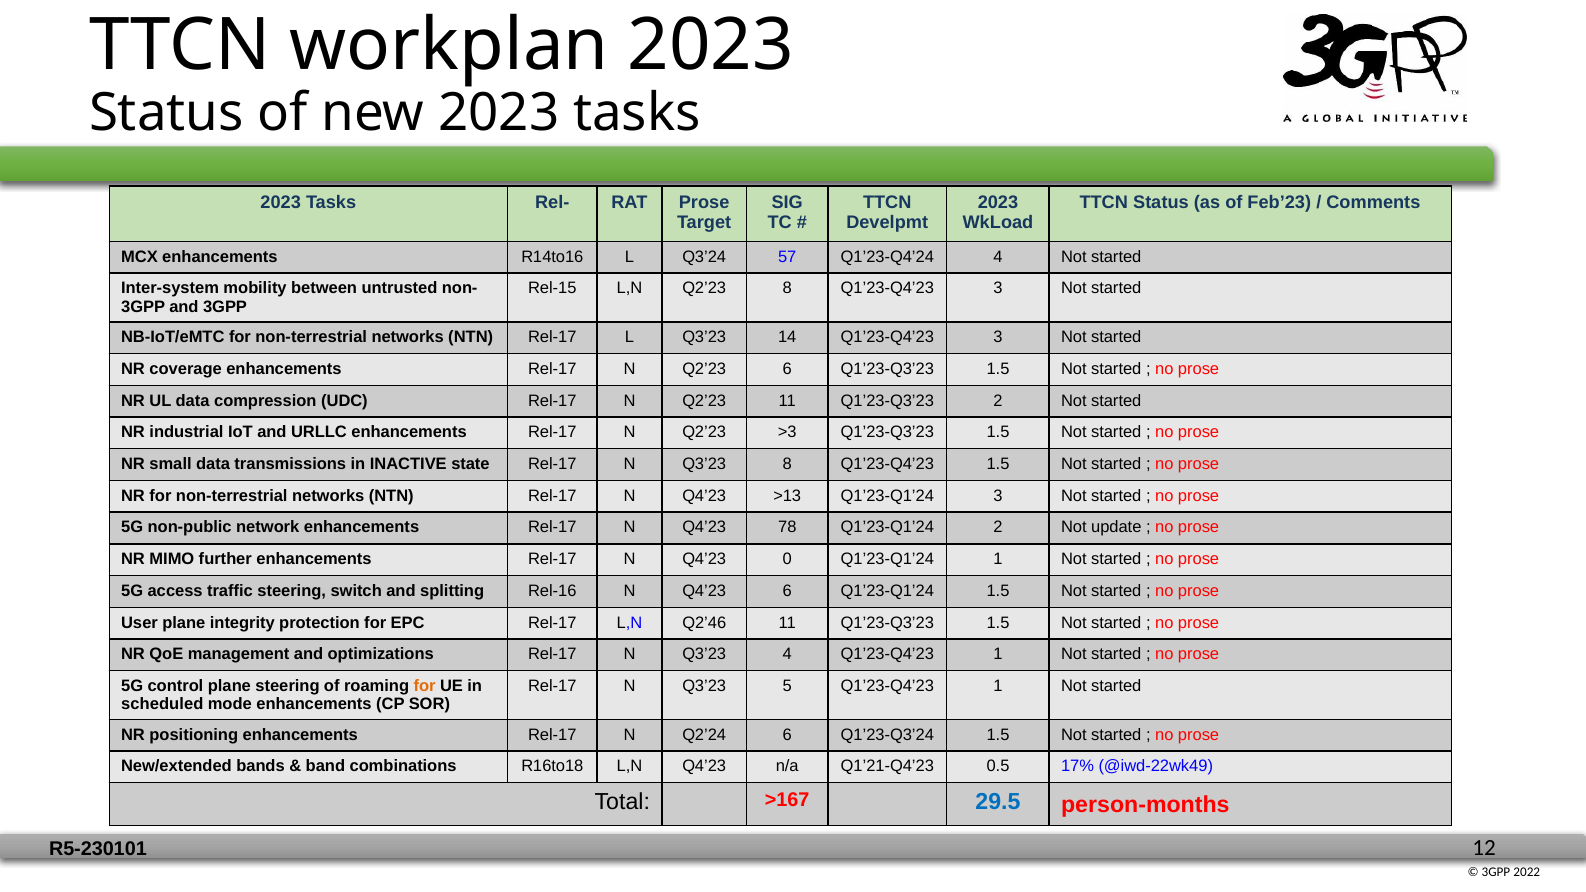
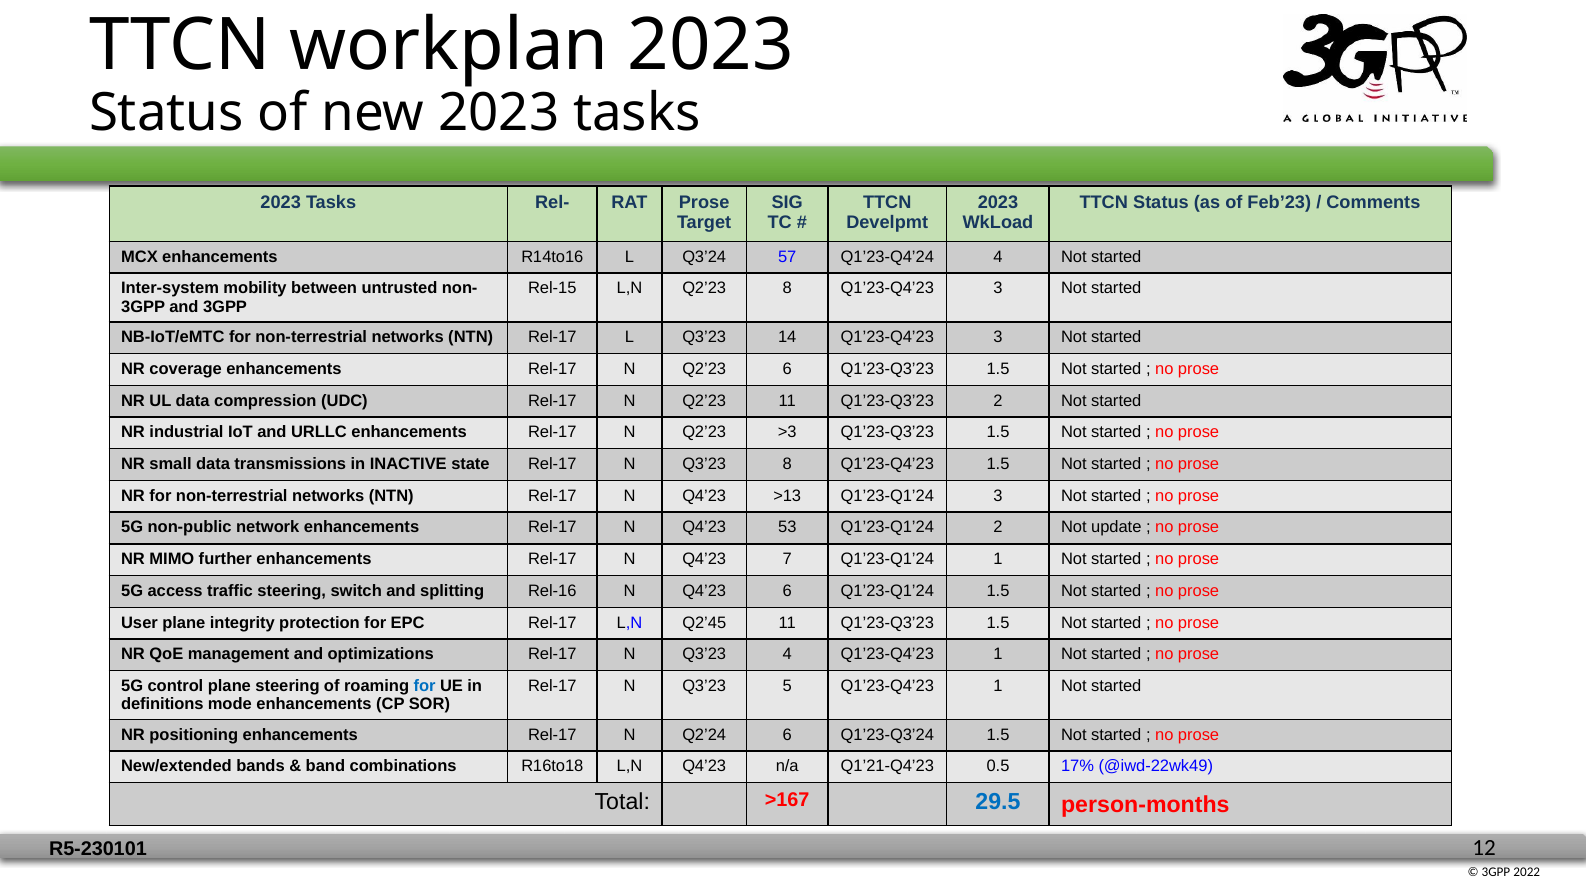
78: 78 -> 53 (787, 528)
0: 0 -> 7 (787, 559)
Q2’46: Q2’46 -> Q2’45 (704, 623)
for colour: orange -> blue (425, 686)
scheduled: scheduled -> definitions (162, 704)
